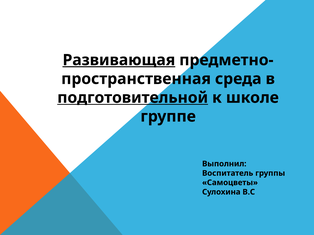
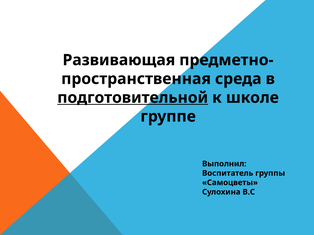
Развивающая underline: present -> none (119, 60)
